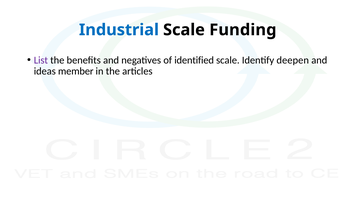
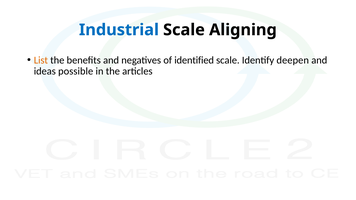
Funding: Funding -> Aligning (243, 30)
List colour: purple -> orange (41, 60)
member: member -> possible (76, 71)
